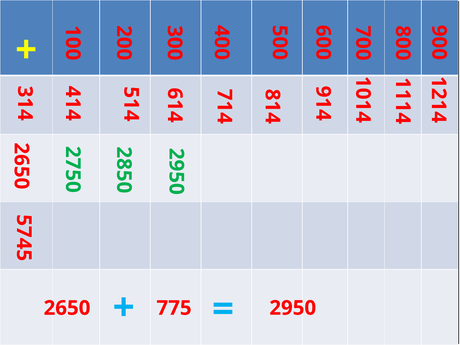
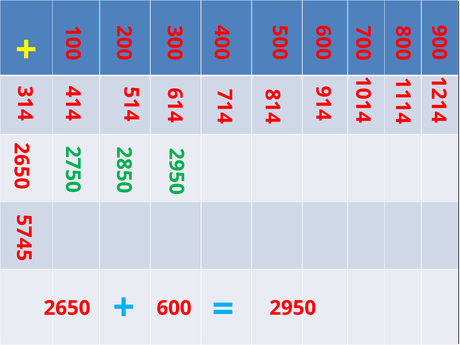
775: 775 -> 600 (174, 308)
